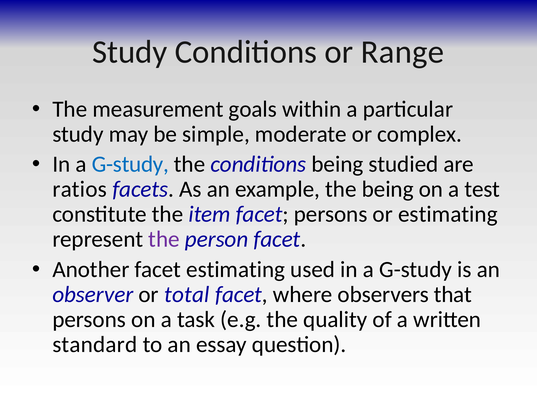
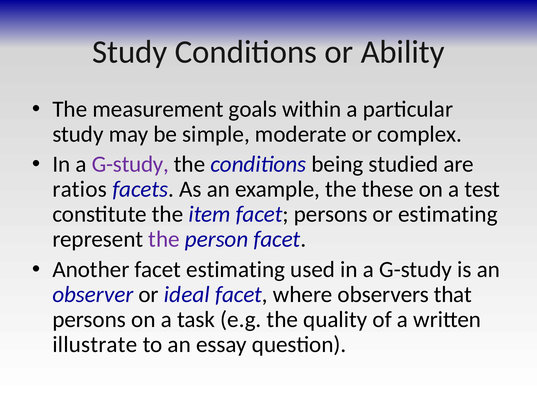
Range: Range -> Ability (403, 52)
G-study colour: blue -> purple (130, 164)
the being: being -> these (388, 189)
total: total -> ideal (187, 294)
standard: standard -> illustrate (95, 344)
